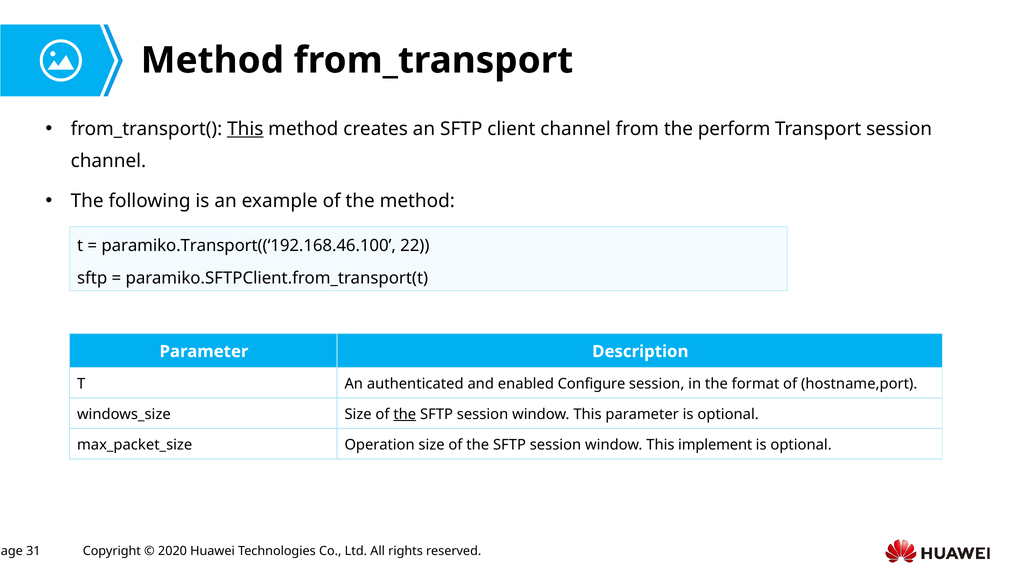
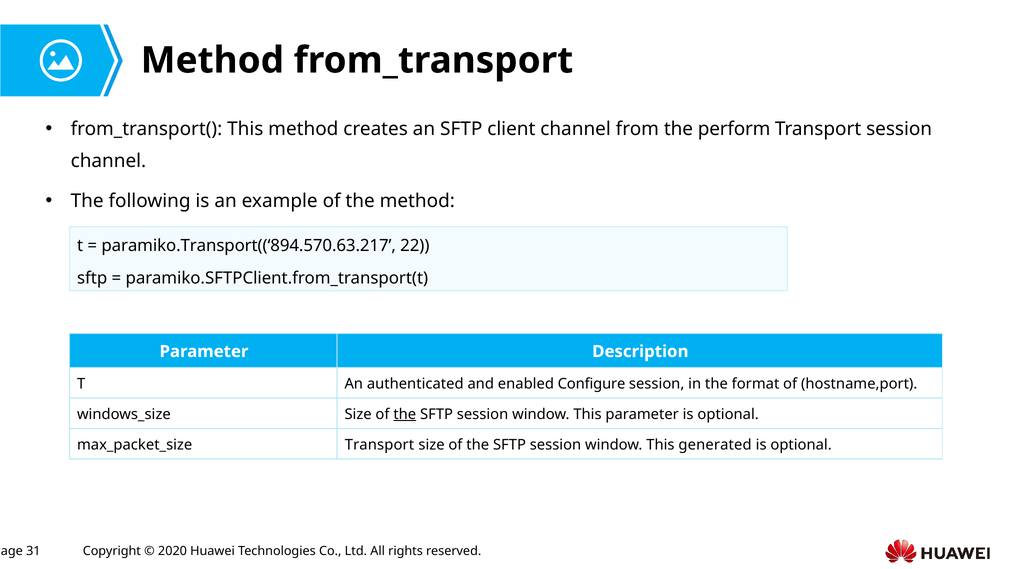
This underline: present -> none (245, 129)
paramiko.Transport((‘192.168.46.100: paramiko.Transport((‘192.168.46.100 -> paramiko.Transport((‘894.570.63.217 (249, 246)
Operation: Operation -> Transport (379, 445)
implement: implement -> generated (715, 445)
